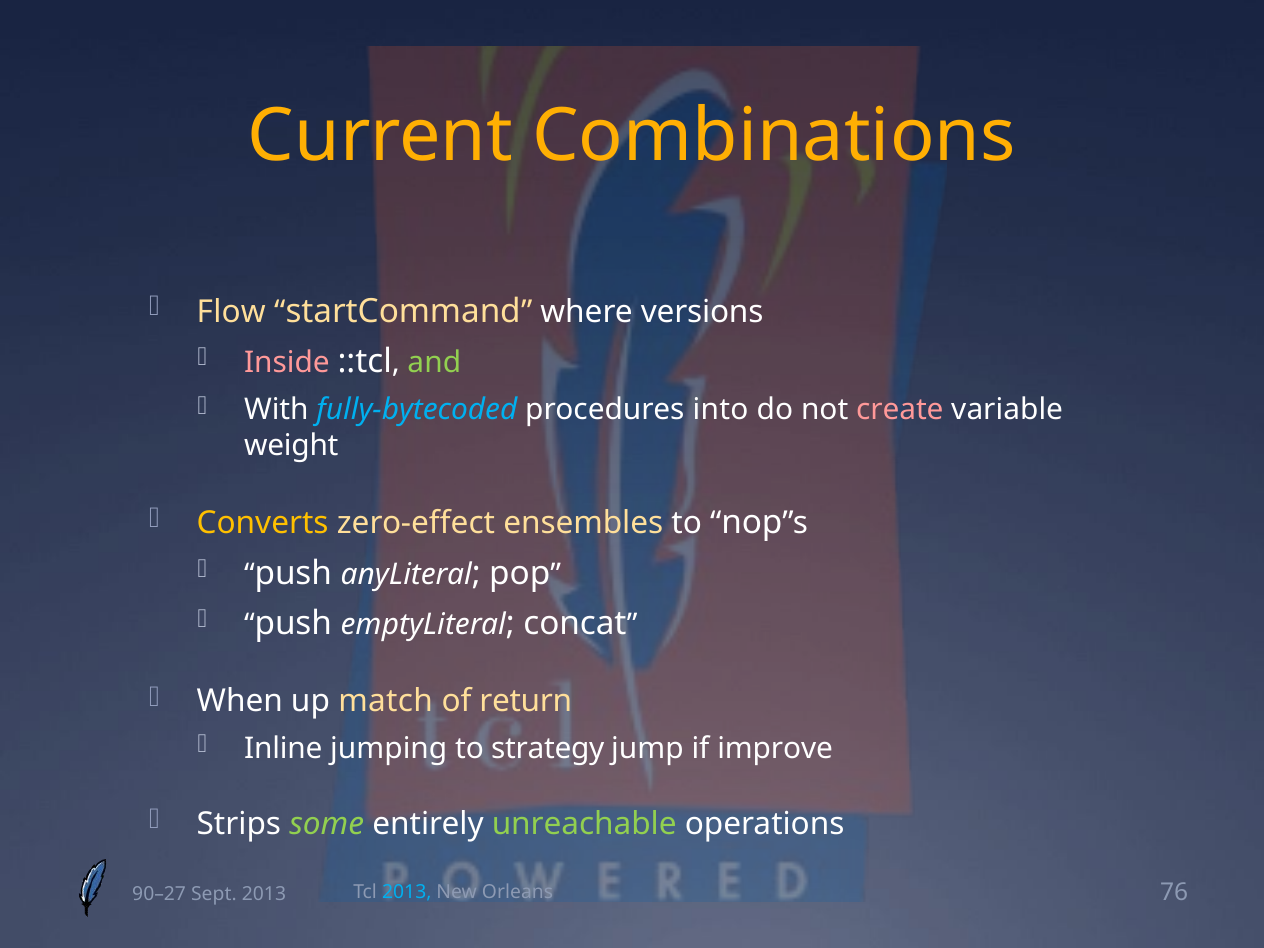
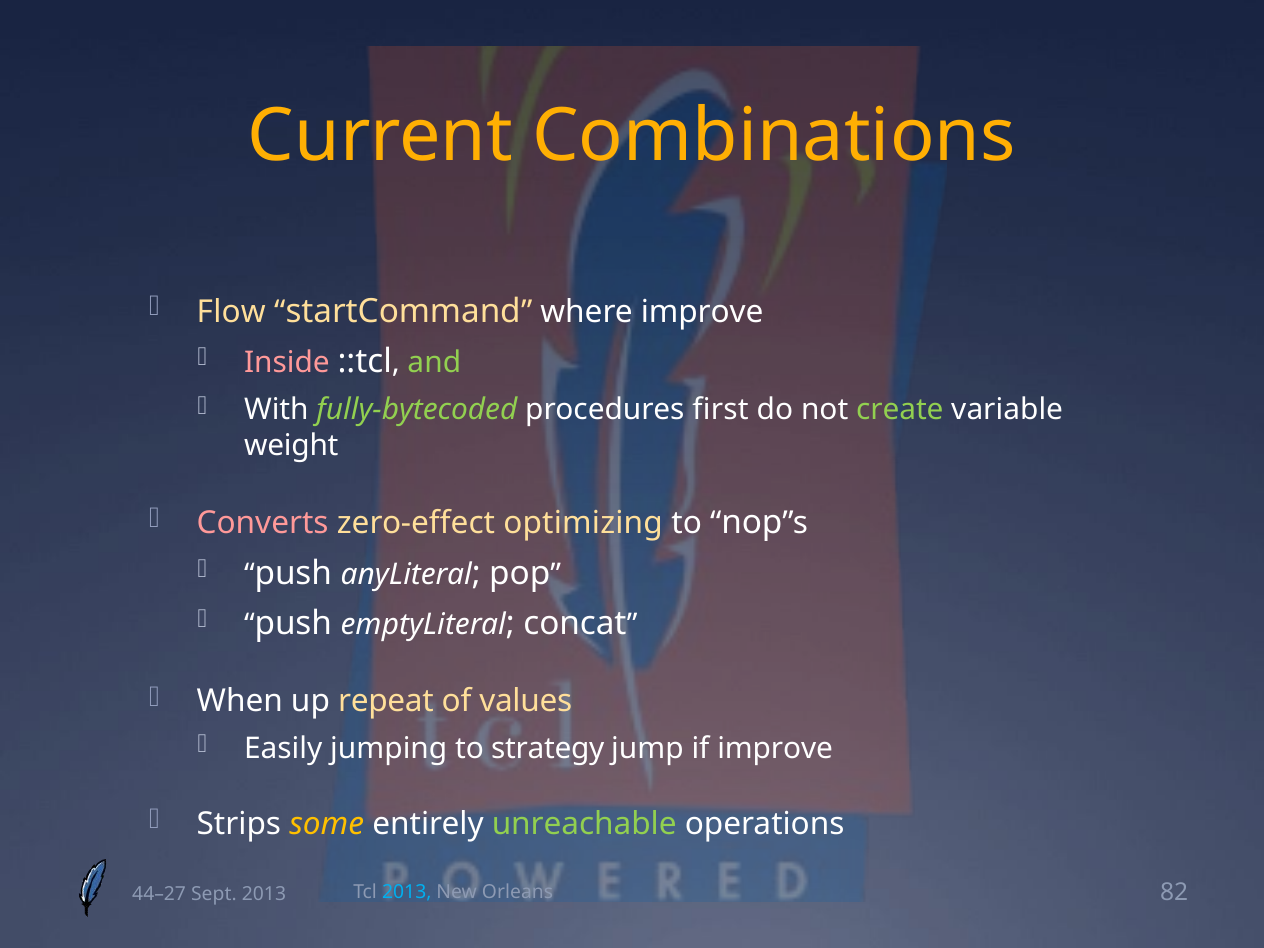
where versions: versions -> improve (702, 312)
fully-bytecoded colour: light blue -> light green (417, 410)
into: into -> first (720, 410)
create colour: pink -> light green (900, 410)
Converts colour: yellow -> pink (263, 523)
ensembles: ensembles -> optimizing (583, 523)
match: match -> repeat (386, 701)
return: return -> values (526, 701)
Inline: Inline -> Easily (283, 749)
some colour: light green -> yellow (327, 824)
76: 76 -> 82 (1174, 892)
90–27: 90–27 -> 44–27 (159, 894)
